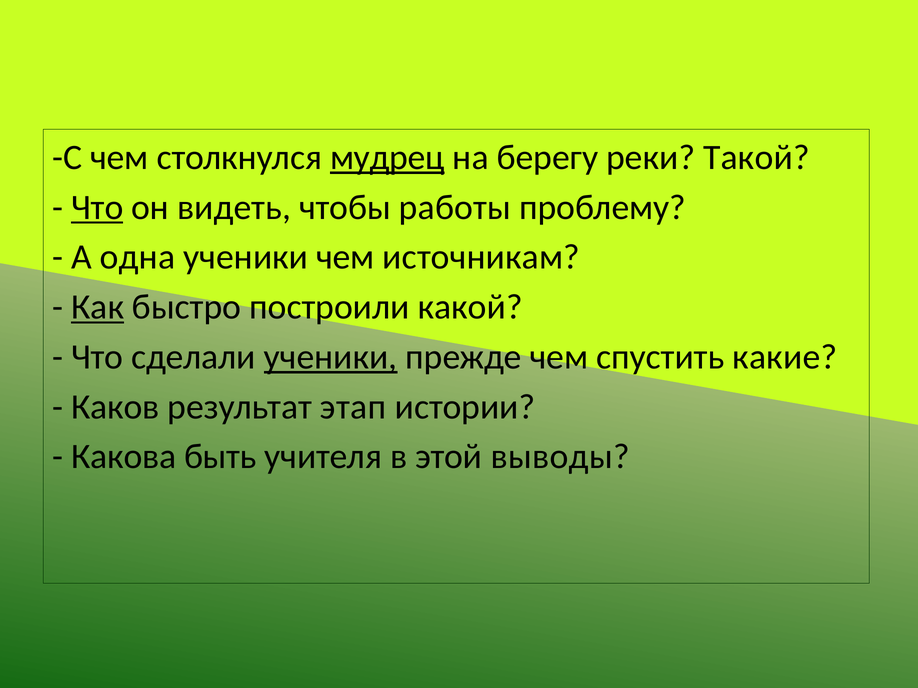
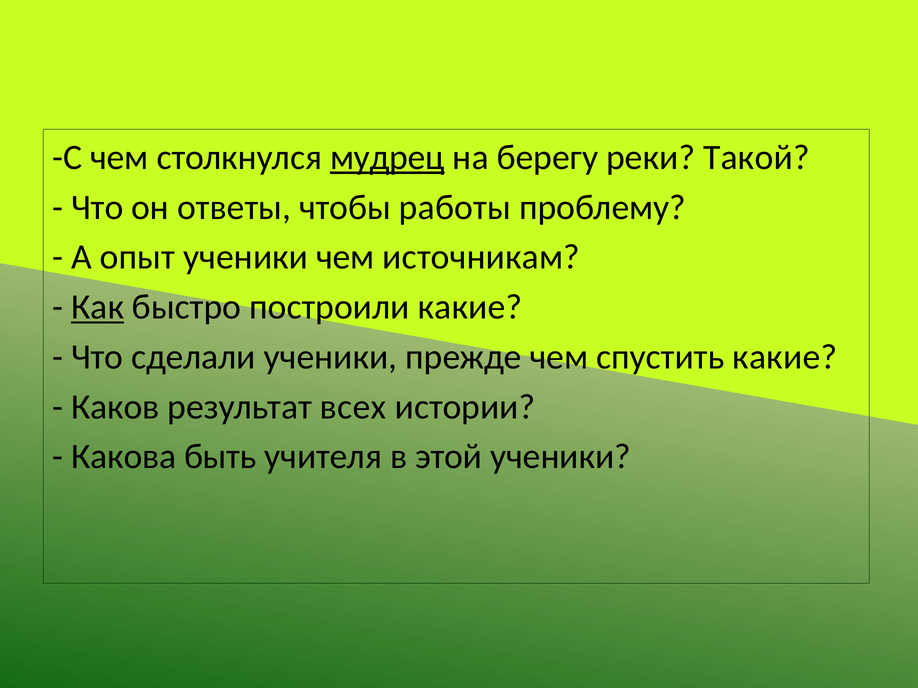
Что underline: present -> none (97, 207)
видеть: видеть -> ответы (234, 207)
одна: одна -> опыт (137, 257)
построили какой: какой -> какие (470, 307)
ученики underline: present -> none (331, 357)
этап: этап -> всех (353, 407)
этой выводы: выводы -> ученики (560, 457)
